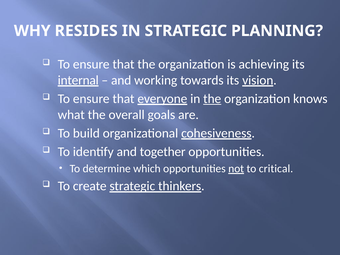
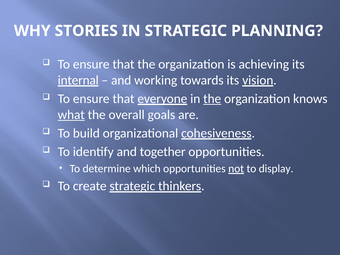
RESIDES: RESIDES -> STORIES (86, 31)
what underline: none -> present (71, 115)
critical: critical -> display (276, 169)
